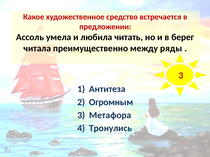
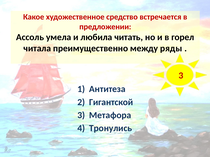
берег: берег -> горел (183, 37)
Огромным: Огромным -> Гигантской (111, 102)
